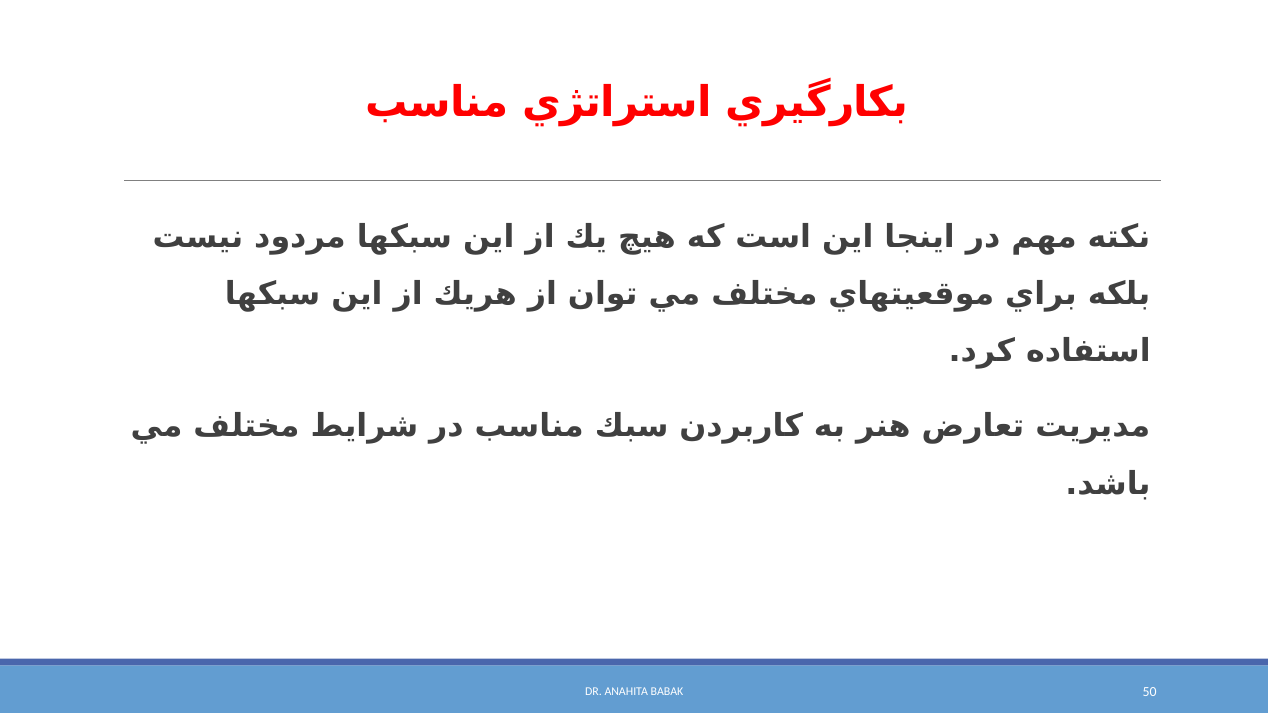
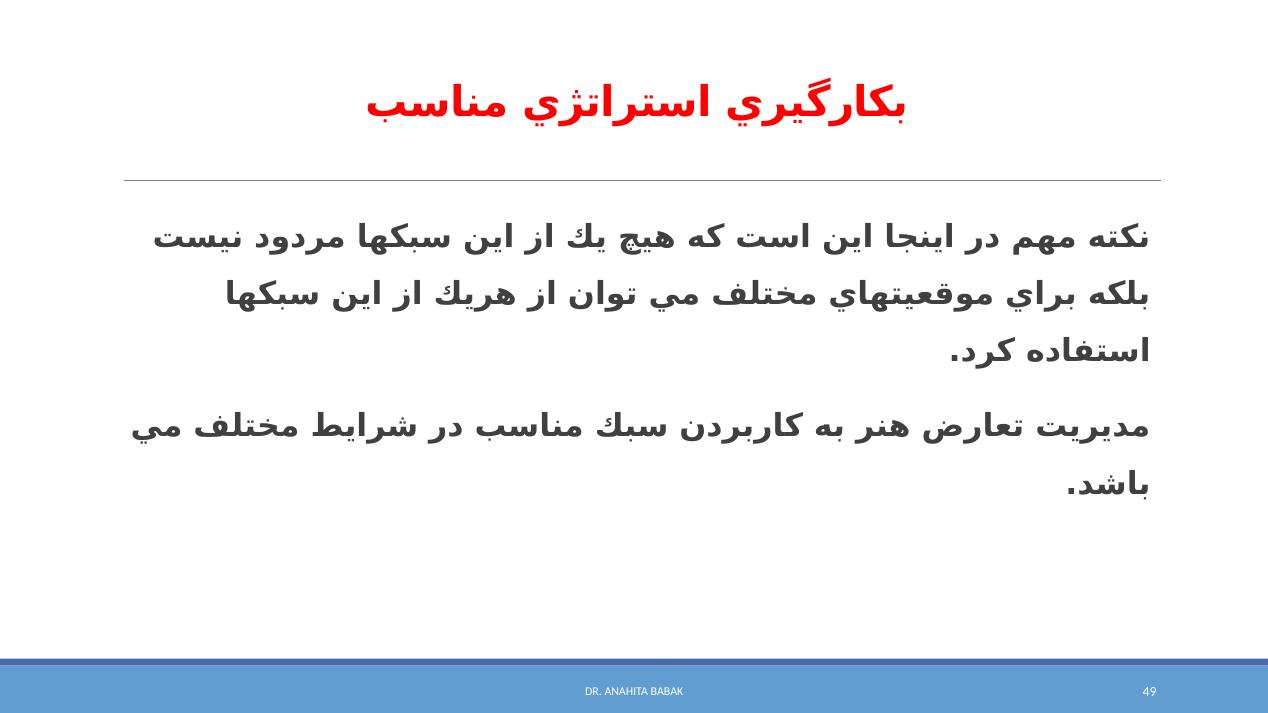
50: 50 -> 49 (1150, 692)
